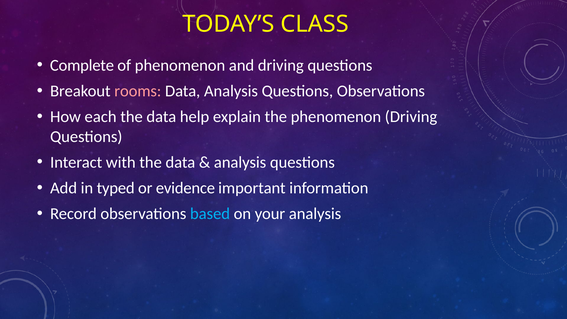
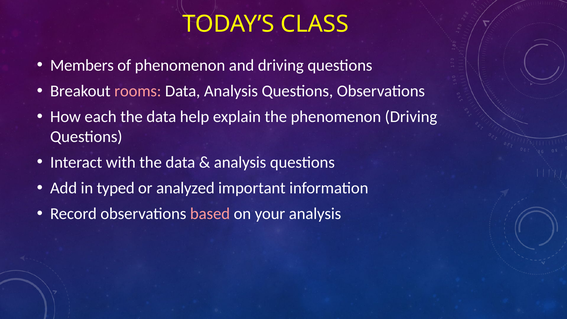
Complete: Complete -> Members (82, 65)
evidence: evidence -> analyzed (185, 188)
based colour: light blue -> pink (210, 214)
